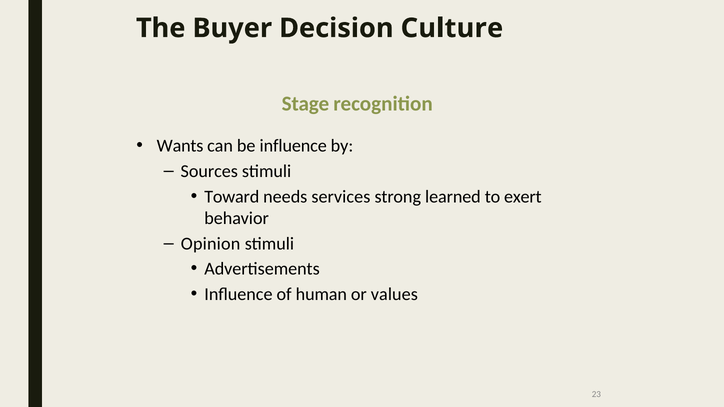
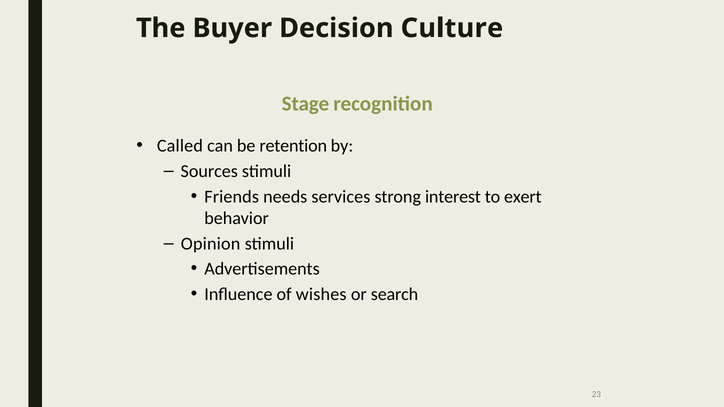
Wants: Wants -> Called (180, 146)
be influence: influence -> retention (293, 146)
Toward: Toward -> Friends (232, 197)
learned: learned -> interest (453, 197)
human: human -> wishes (321, 294)
values: values -> search (395, 294)
